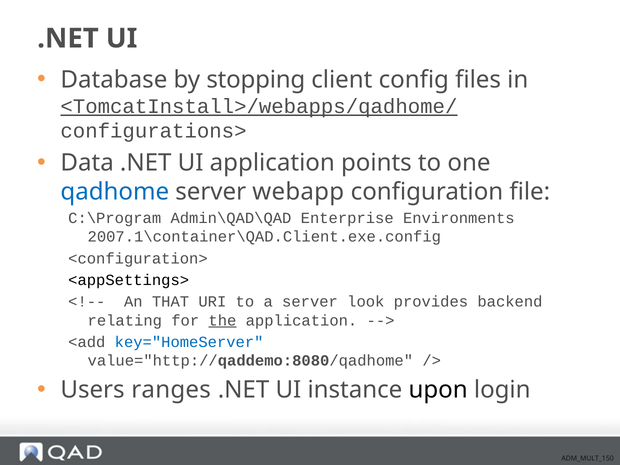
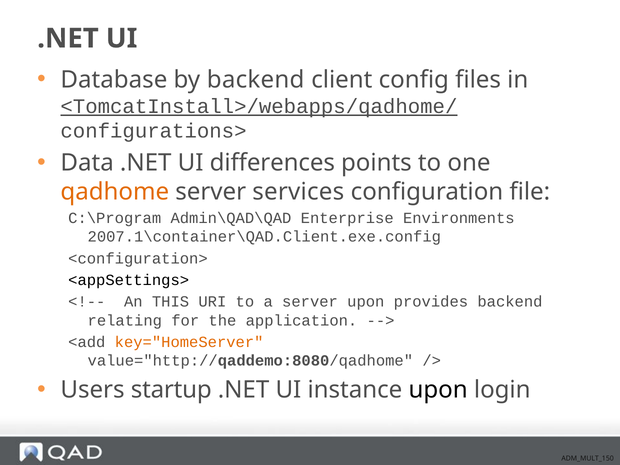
by stopping: stopping -> backend (256, 80)
UI application: application -> differences (272, 163)
qadhome colour: blue -> orange (115, 192)
webapp: webapp -> services (298, 192)
THAT: THAT -> THIS (171, 302)
server look: look -> upon (366, 302)
the underline: present -> none (222, 320)
key="HomeServer colour: blue -> orange (189, 342)
ranges: ranges -> startup (171, 390)
